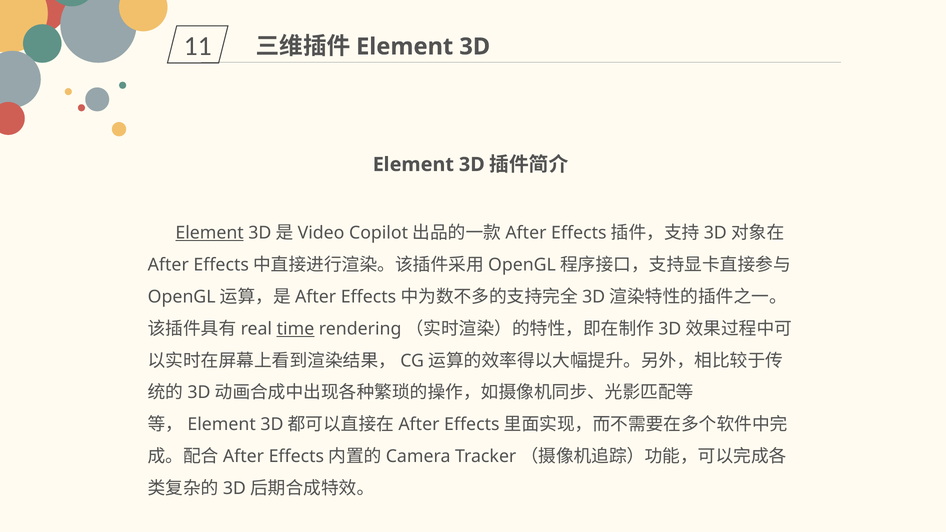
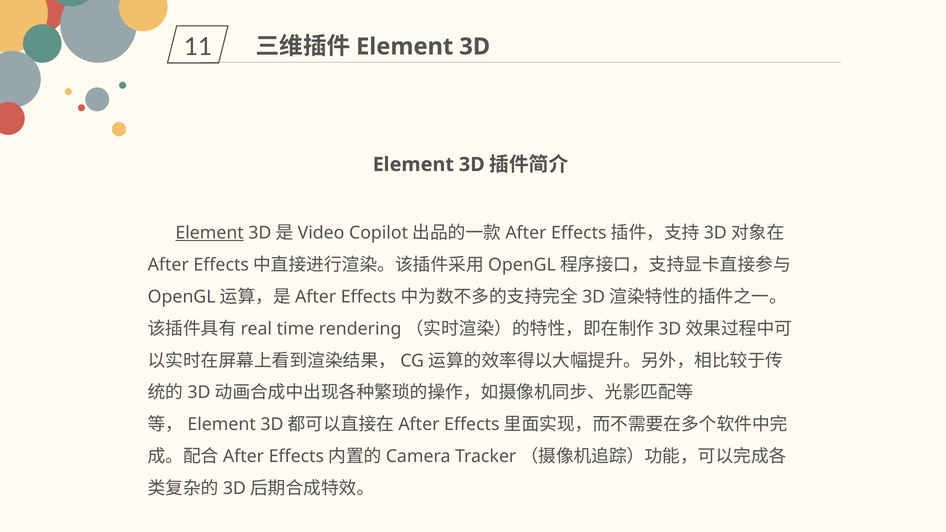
time underline: present -> none (295, 329)
